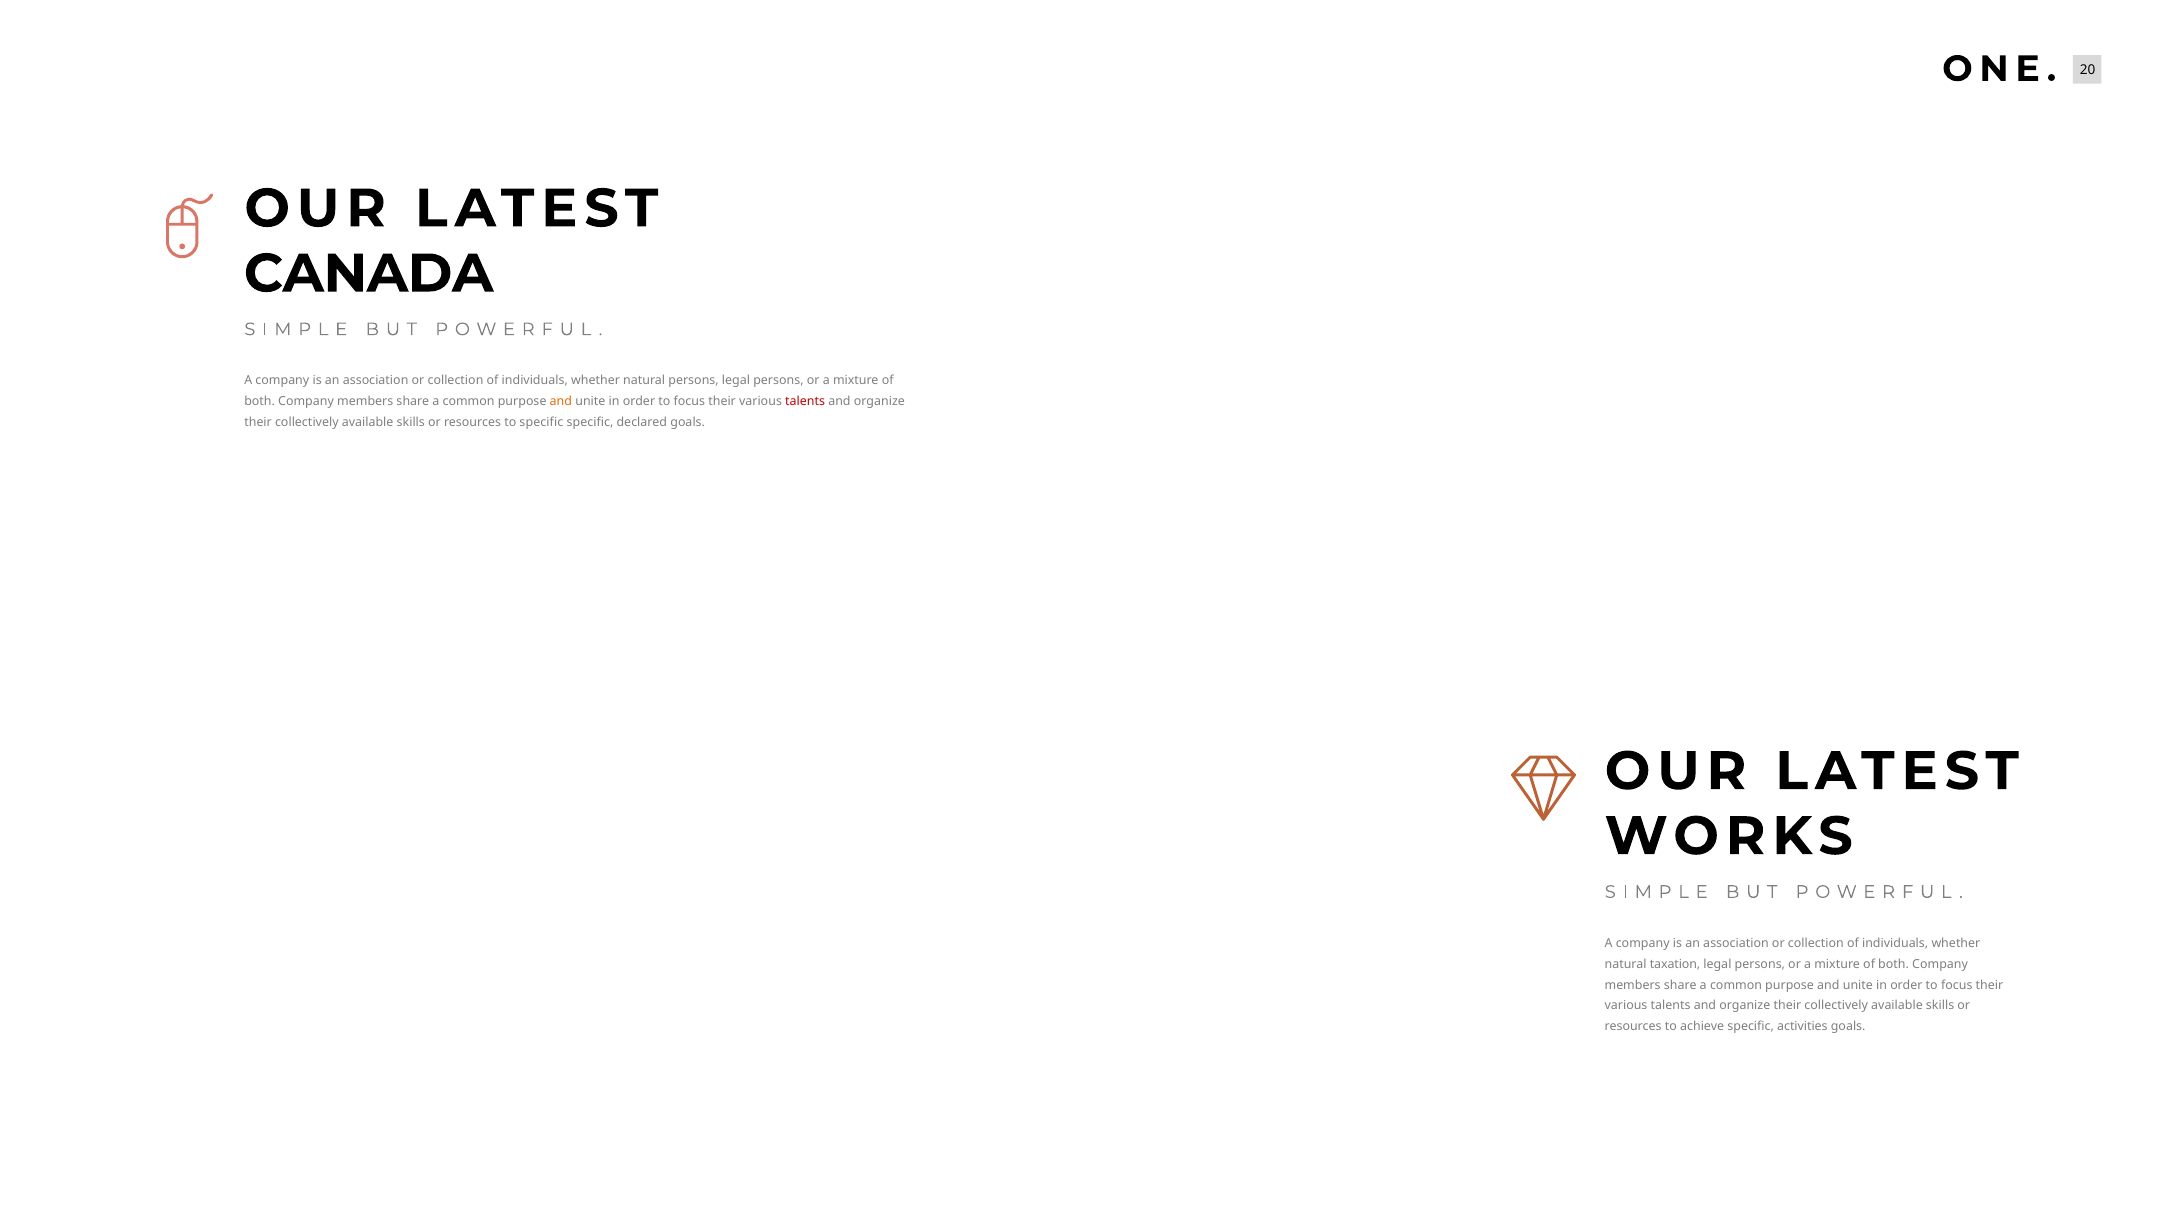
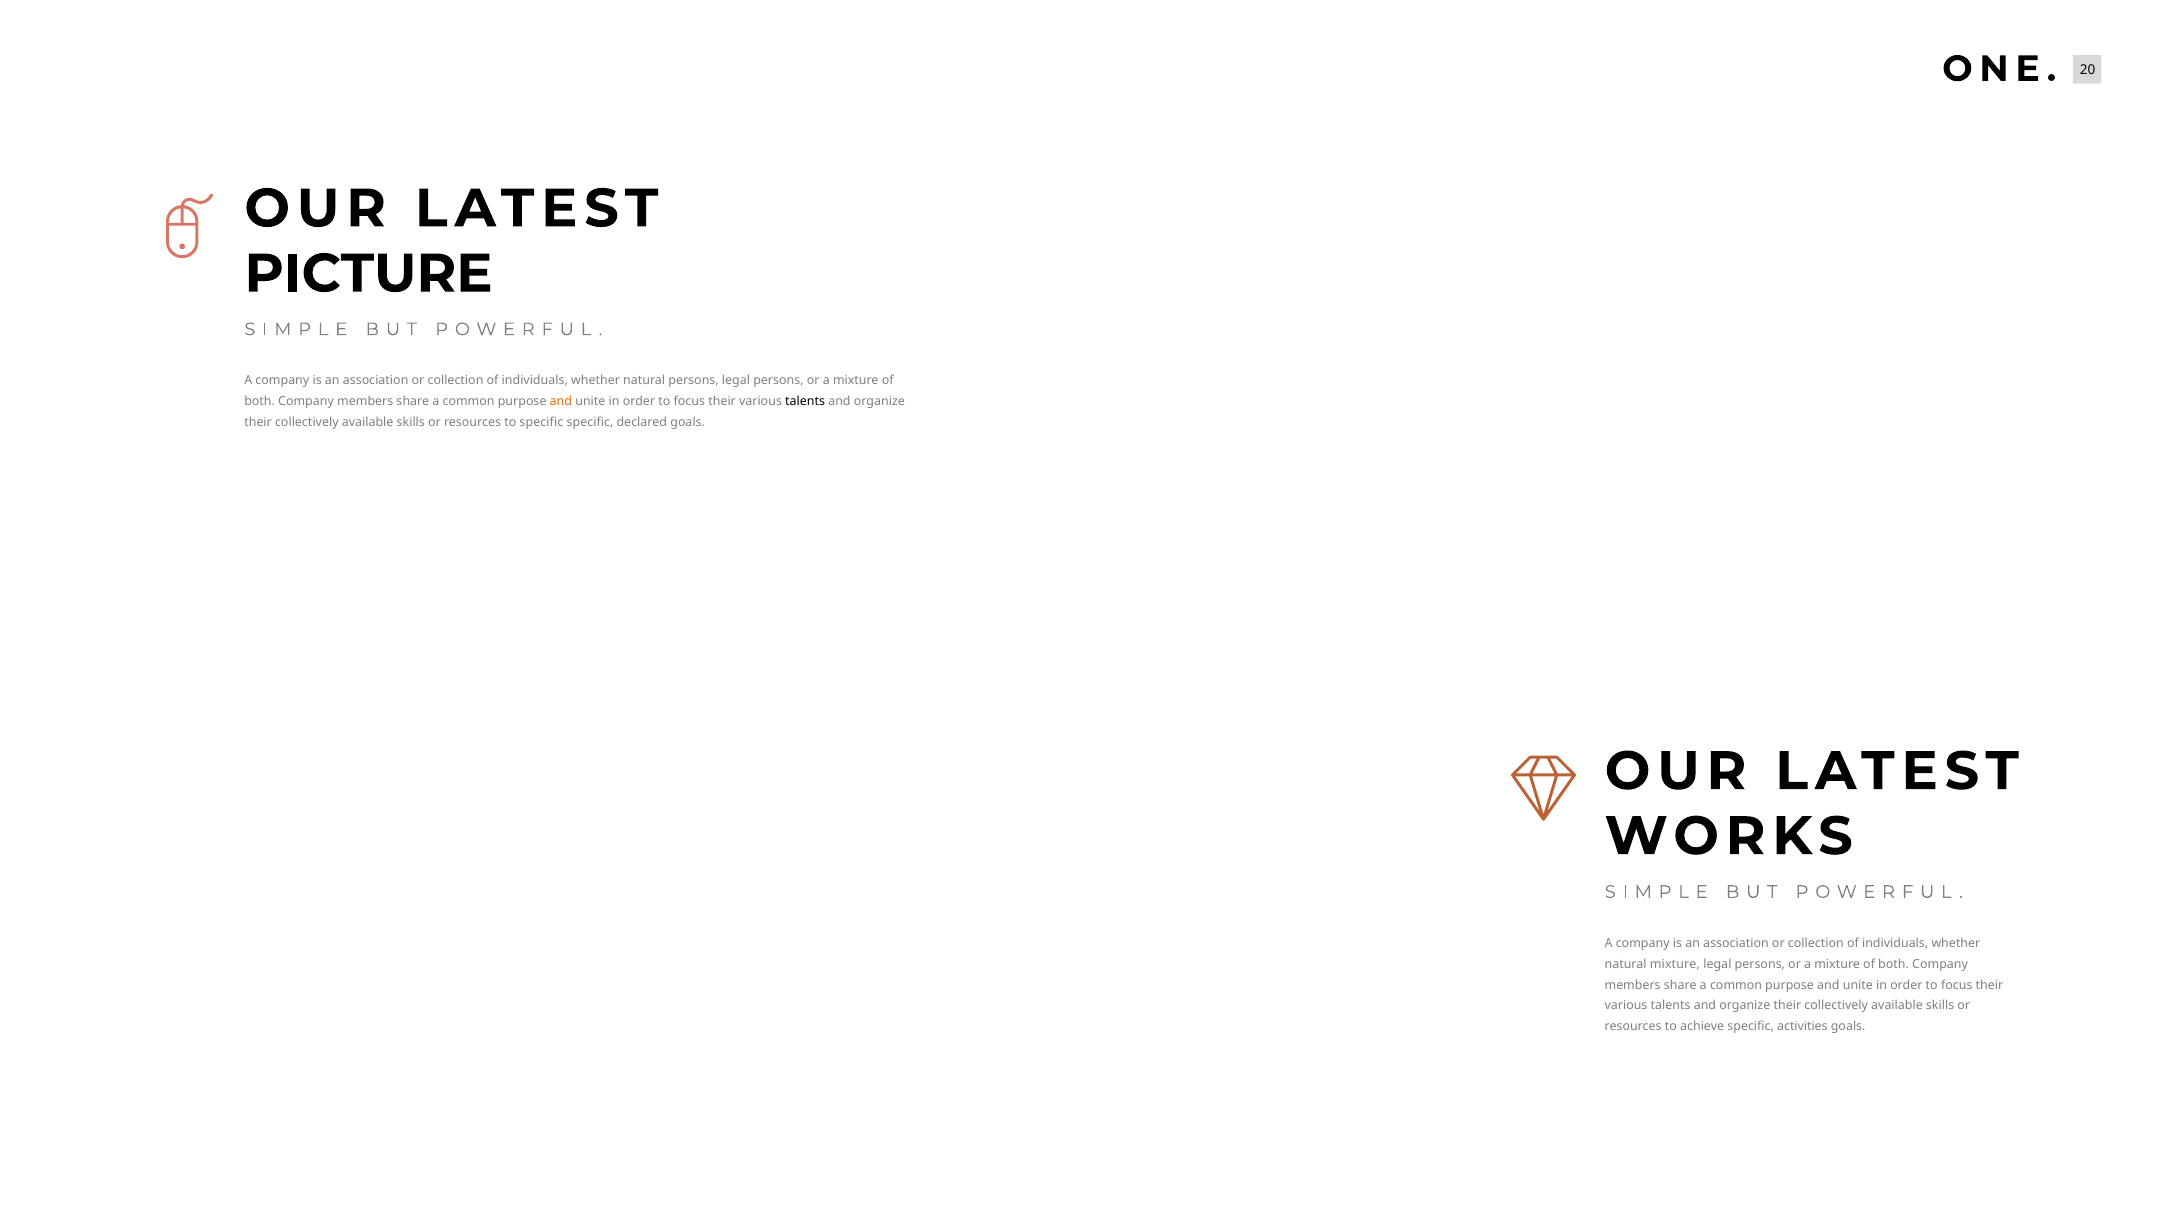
CANADA: CANADA -> PICTURE (368, 274)
talents colour: red -> black (805, 401)
natural taxation: taxation -> mixture (1675, 964)
